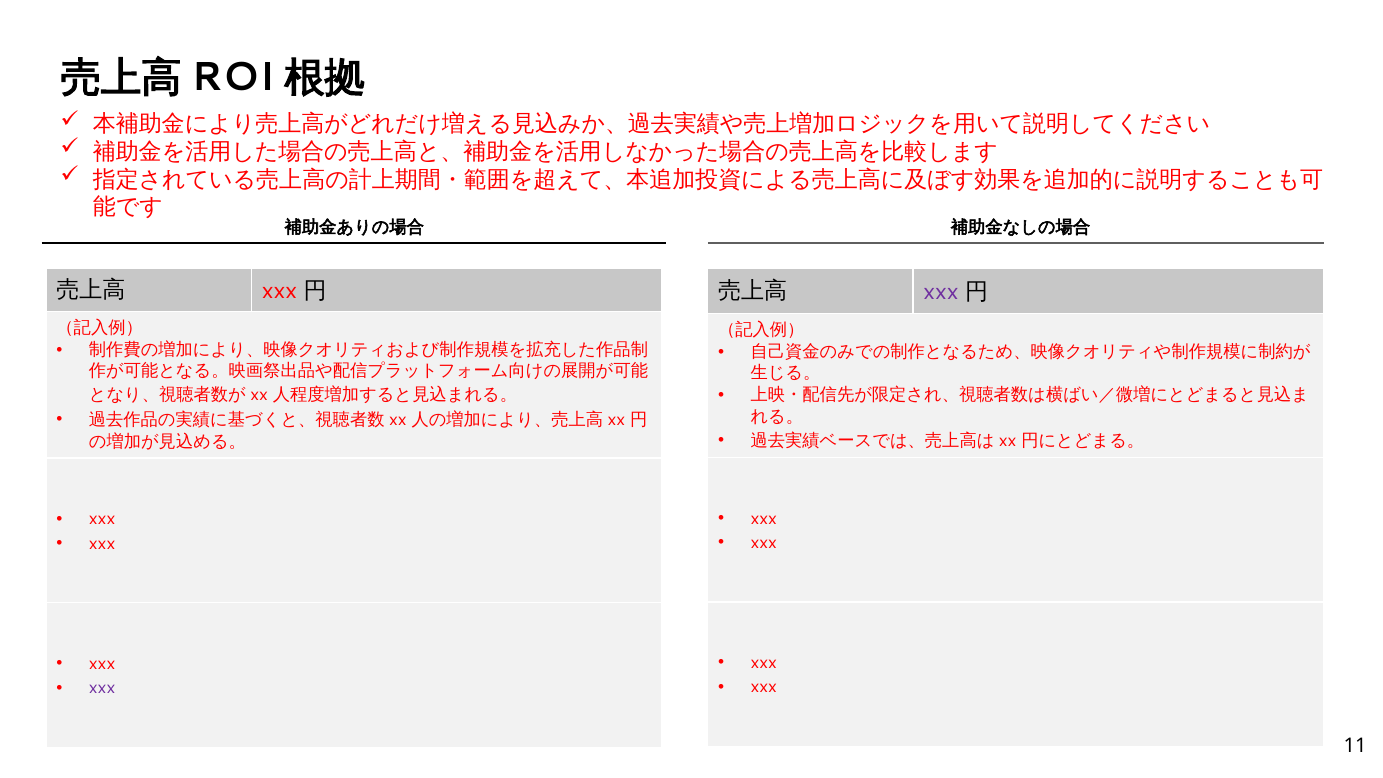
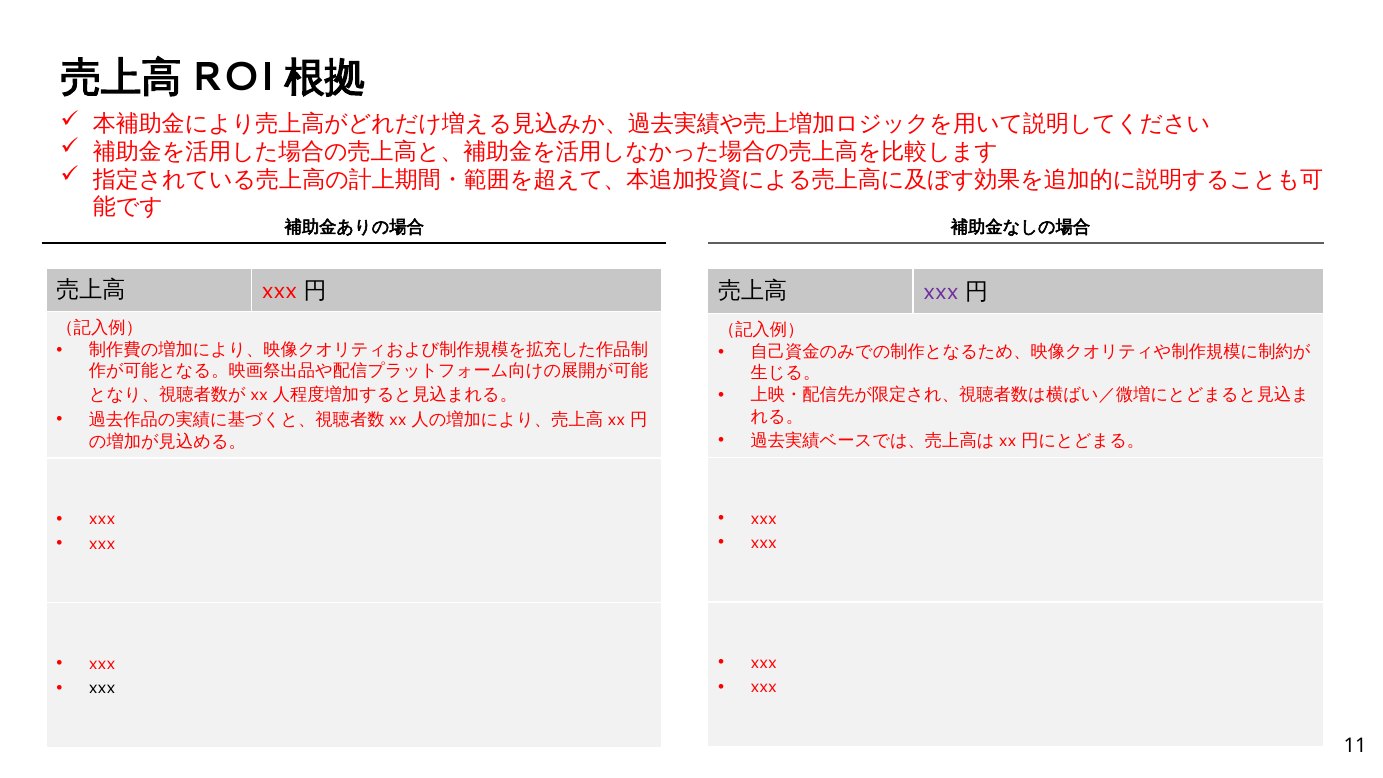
xxx colour: purple -> black (102, 688)
